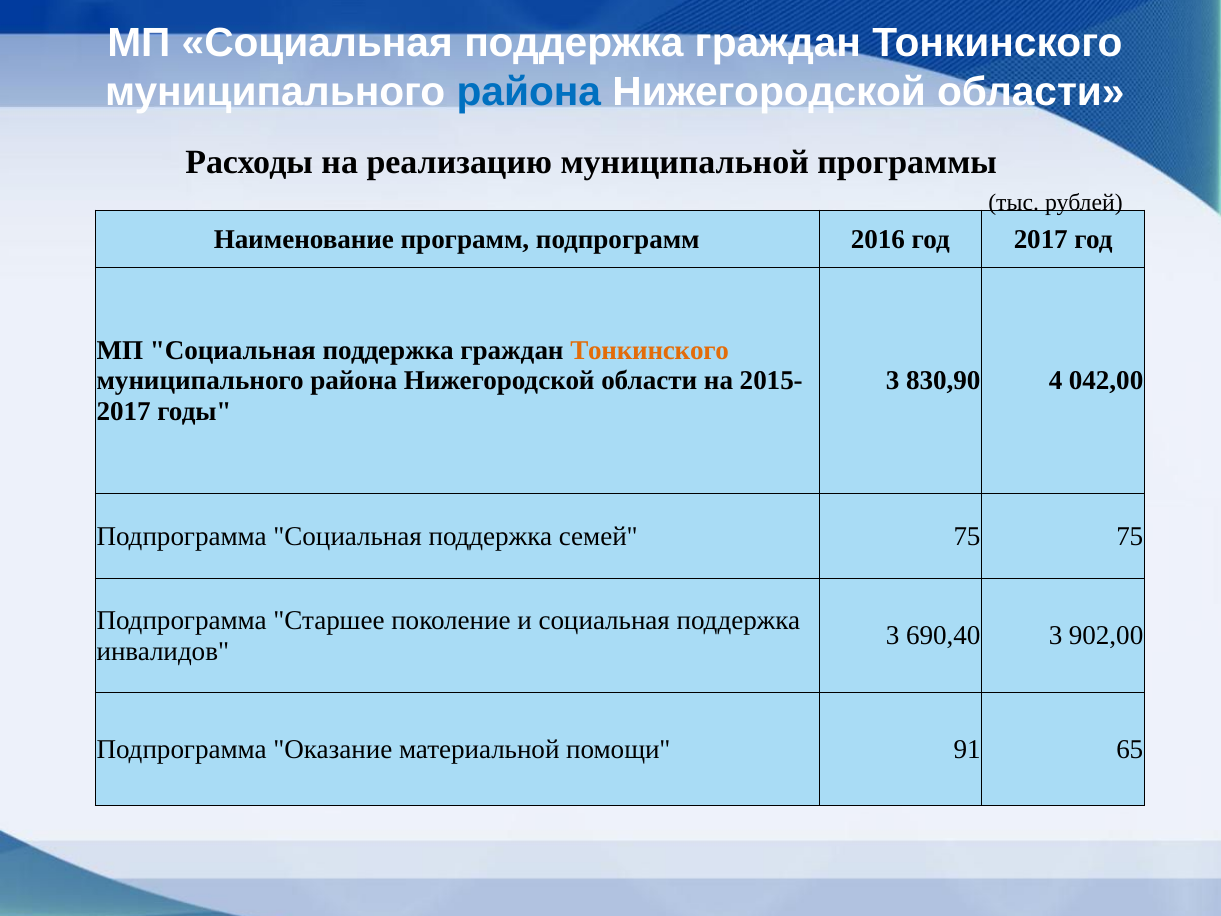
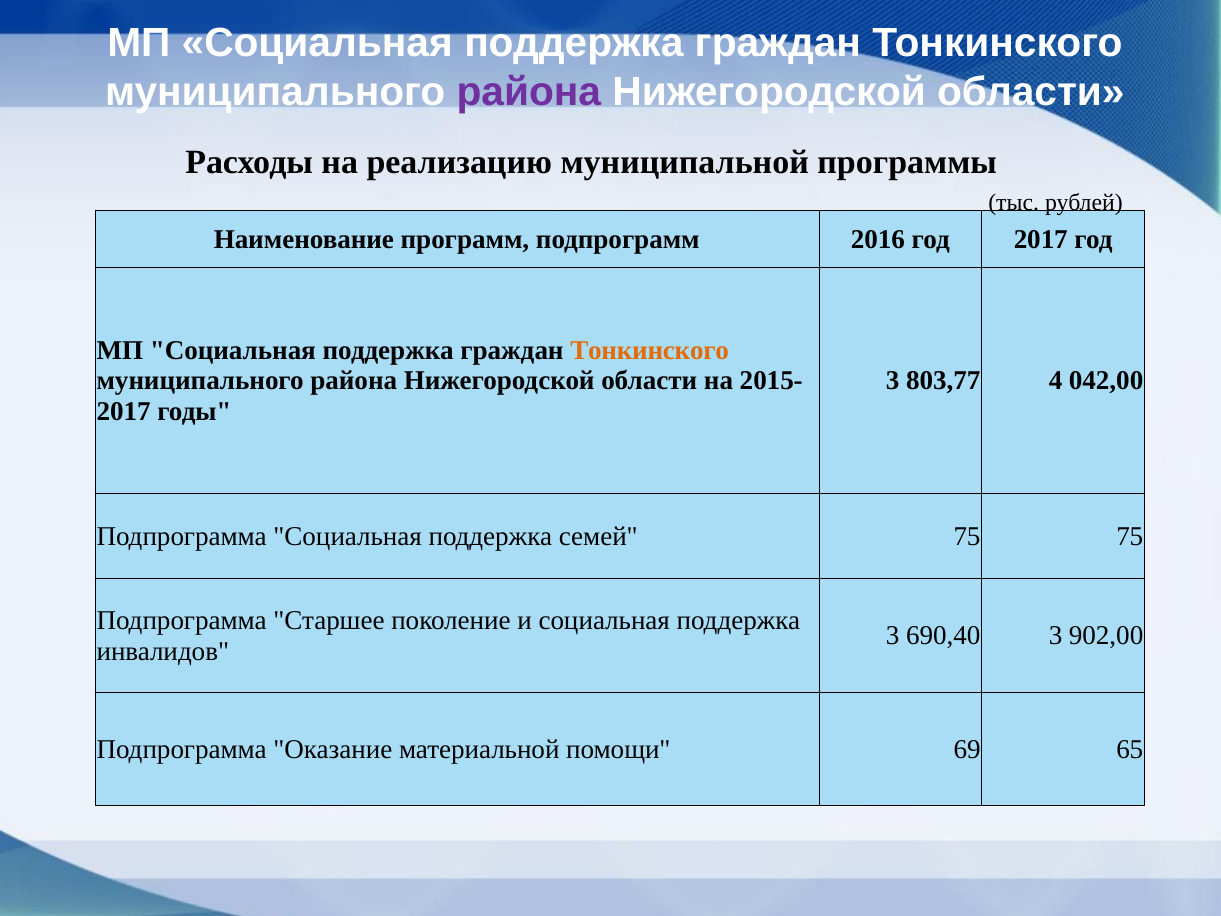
района colour: blue -> purple (529, 92)
830,90: 830,90 -> 803,77 (943, 381)
91: 91 -> 69 (967, 749)
